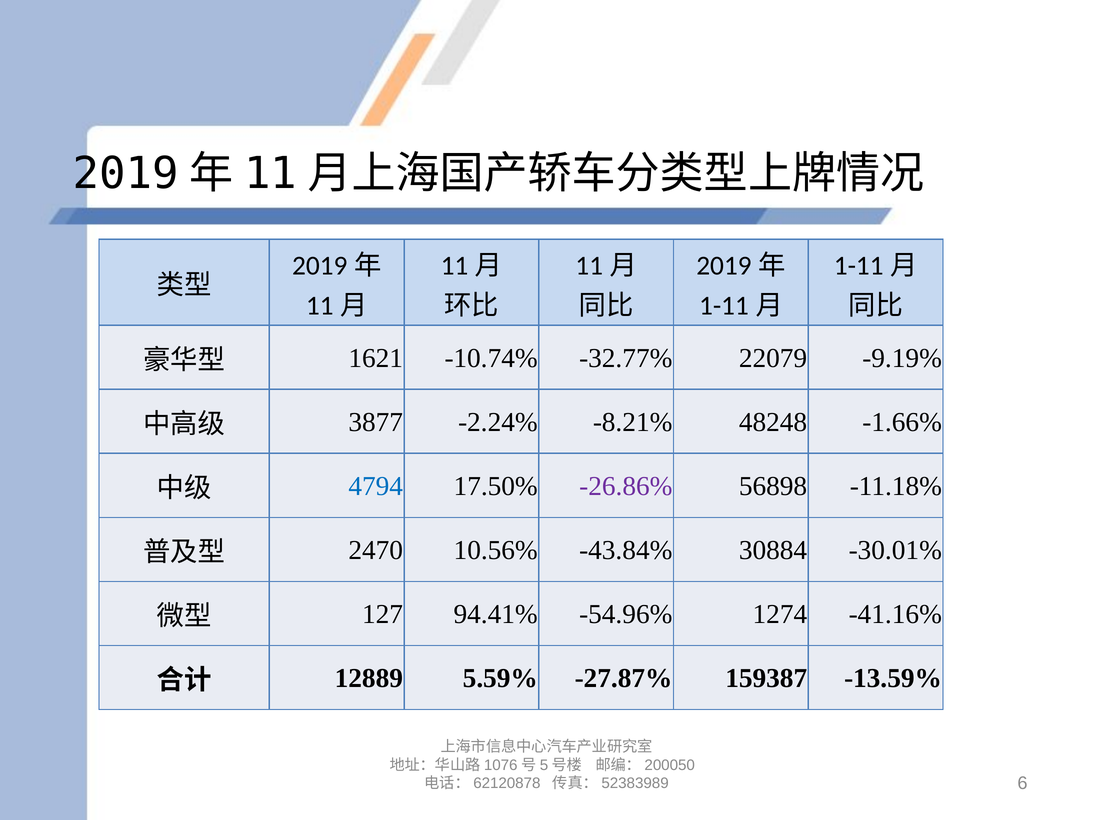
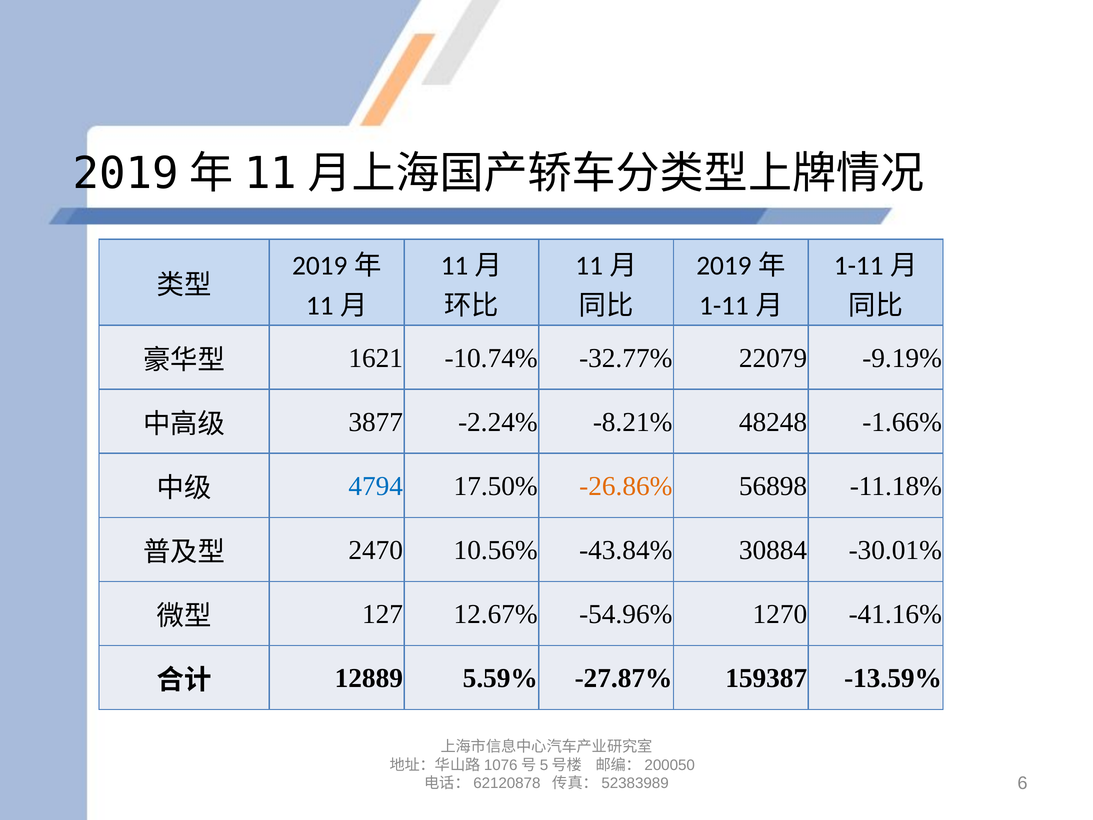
-26.86% colour: purple -> orange (626, 486)
94.41%: 94.41% -> 12.67% (496, 614)
1274: 1274 -> 1270 (780, 614)
